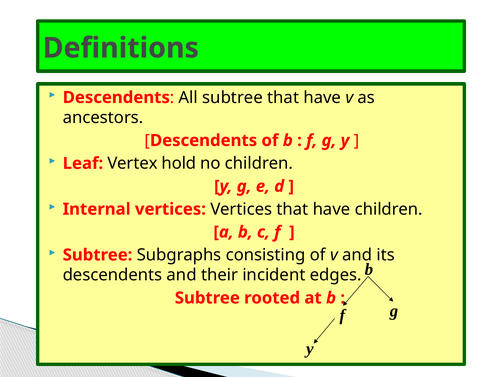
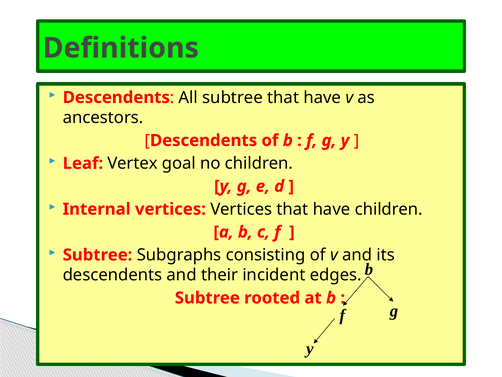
hold: hold -> goal (179, 163)
